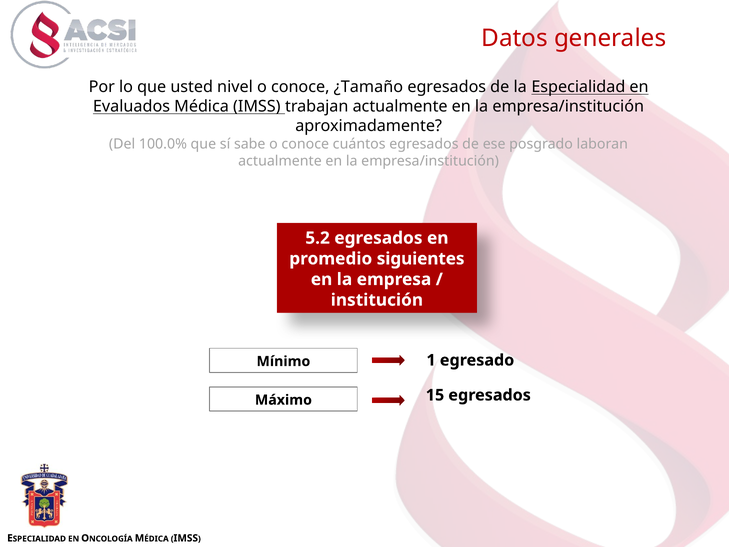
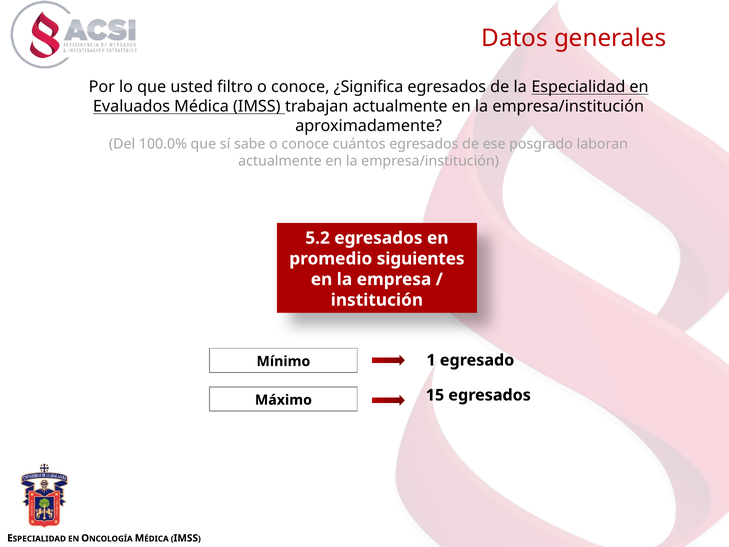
nivel: nivel -> filtro (235, 87)
¿Tamaño: ¿Tamaño -> ¿Significa (369, 87)
